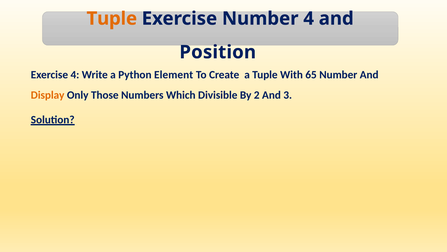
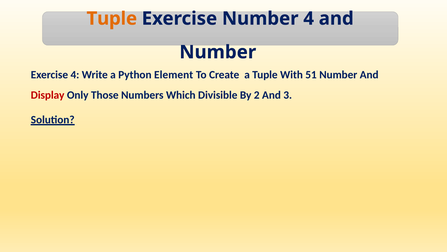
Position: Position -> Number (218, 52)
65: 65 -> 51 (311, 75)
Display colour: orange -> red (48, 95)
